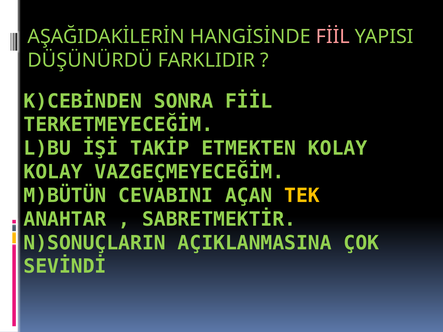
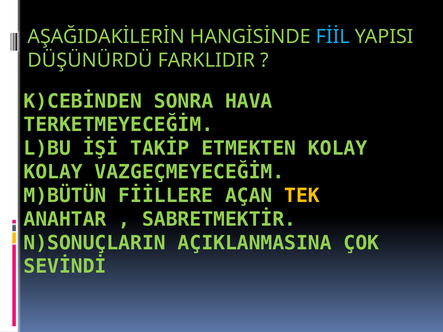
FİİL colour: pink -> light blue (333, 37)
SONRA FİİL: FİİL -> HAVA (249, 101)
CEVABINI: CEVABINI -> FİİLLERE (166, 196)
